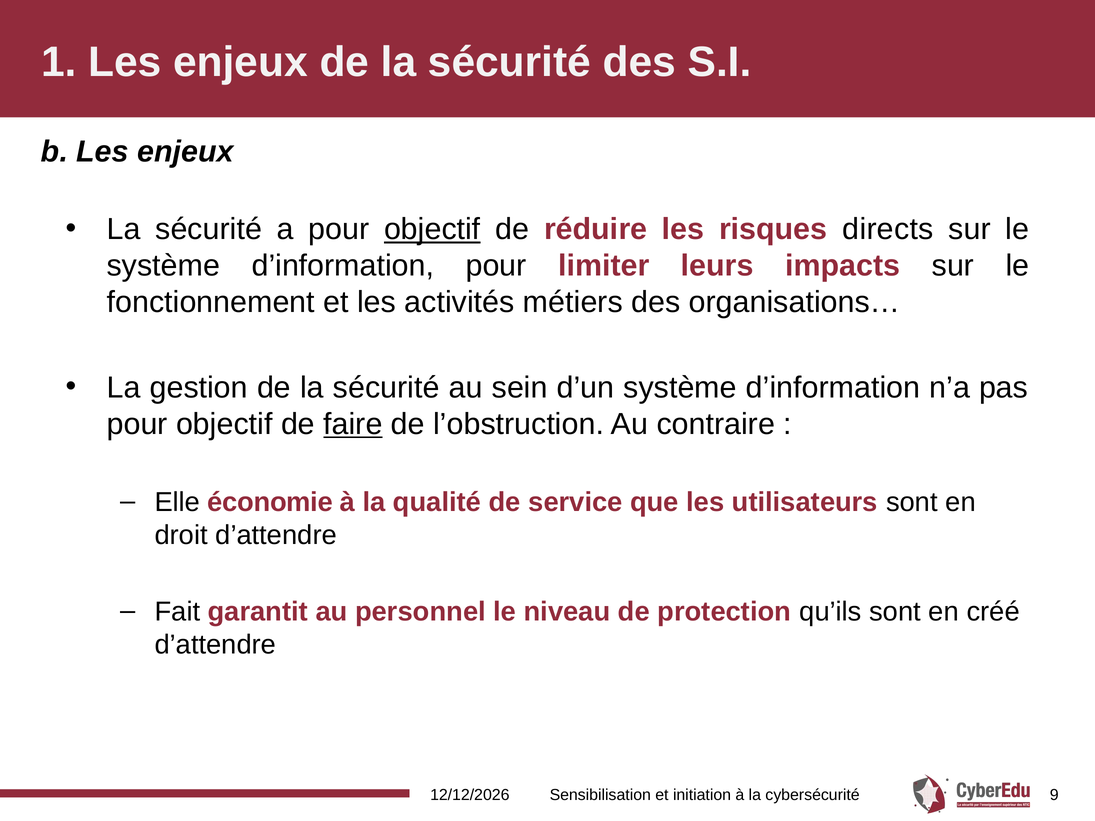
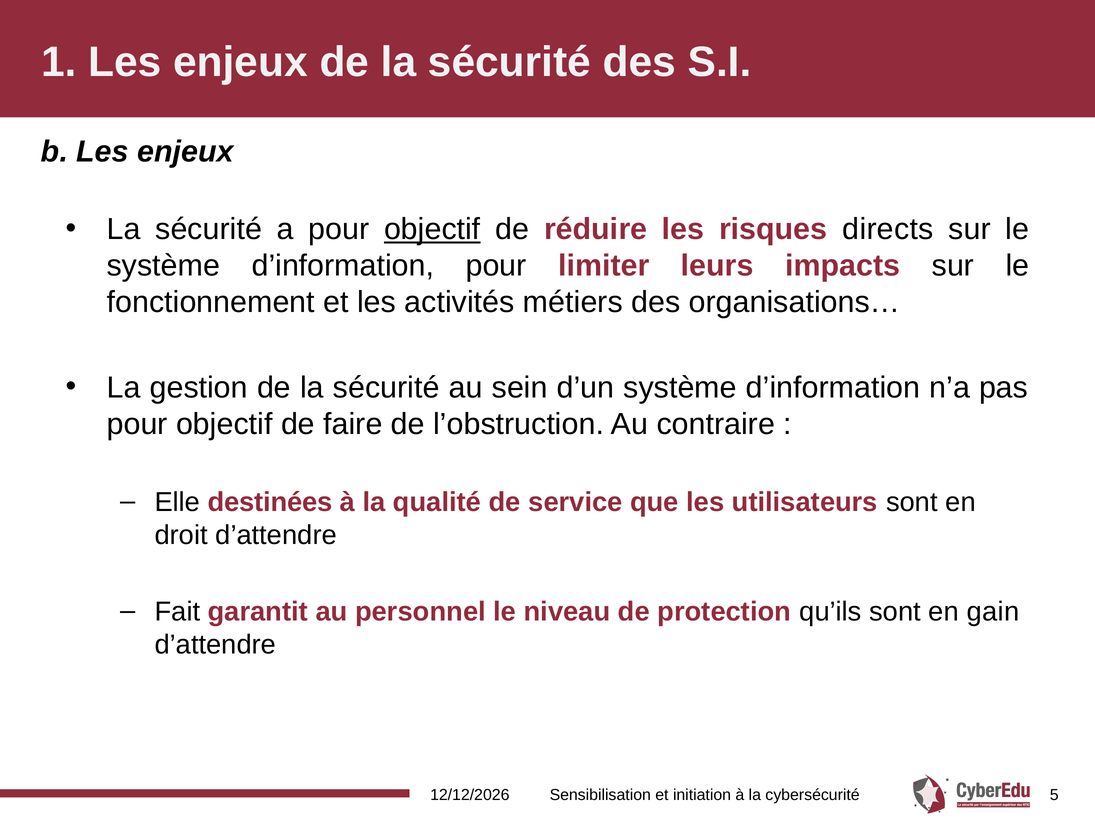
faire underline: present -> none (353, 424)
économie: économie -> destinées (270, 503)
créé: créé -> gain (993, 612)
9: 9 -> 5 (1054, 795)
